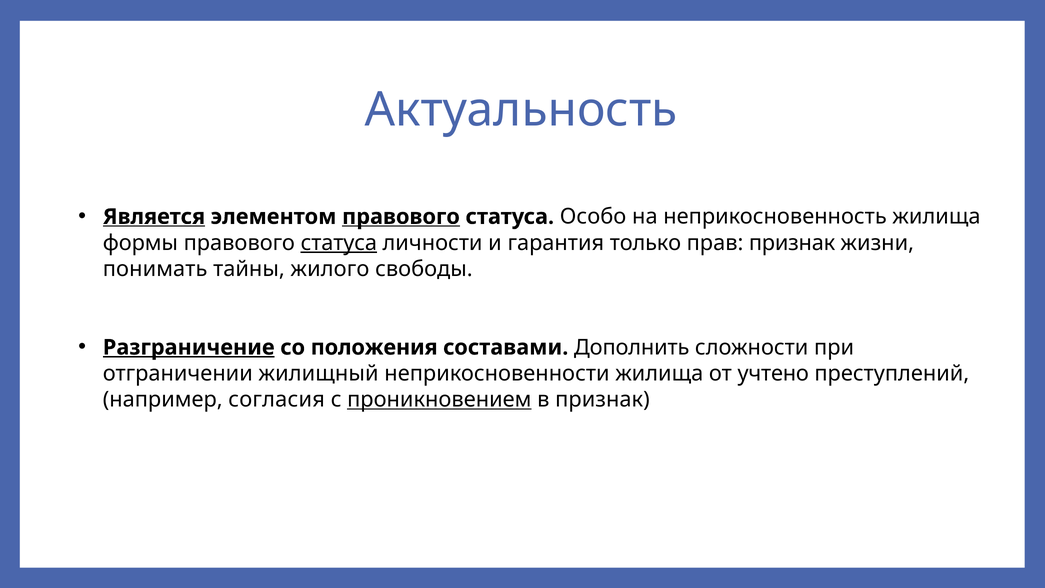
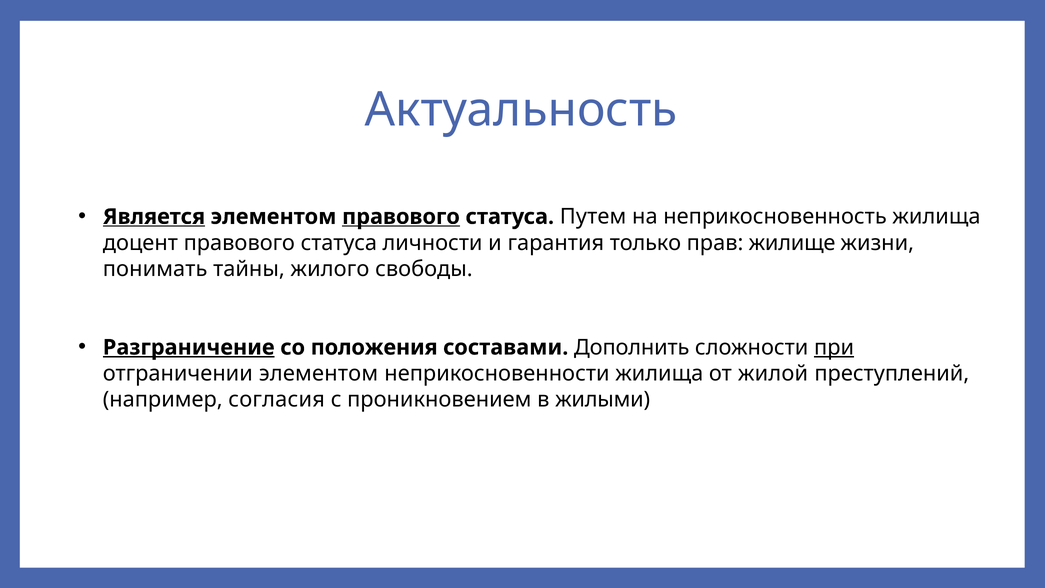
Особо: Особо -> Путем (593, 217)
формы: формы -> доцент (140, 243)
статуса underline: present -> none (339, 243)
прав признак: признак -> жилище (792, 243)
при underline: none -> present (834, 347)
отграничении жилищный: жилищный -> элементом (319, 373)
учтено: учтено -> жилой (773, 373)
проникновением underline: present -> none (439, 400)
в признак: признак -> жилыми (603, 400)
